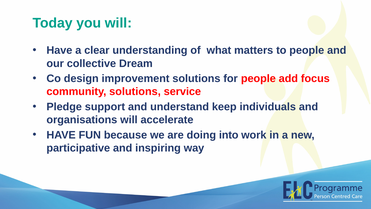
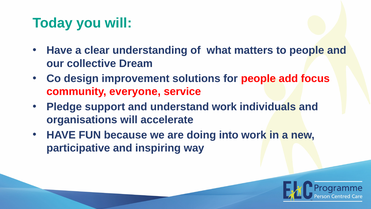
community solutions: solutions -> everyone (135, 91)
understand keep: keep -> work (224, 107)
